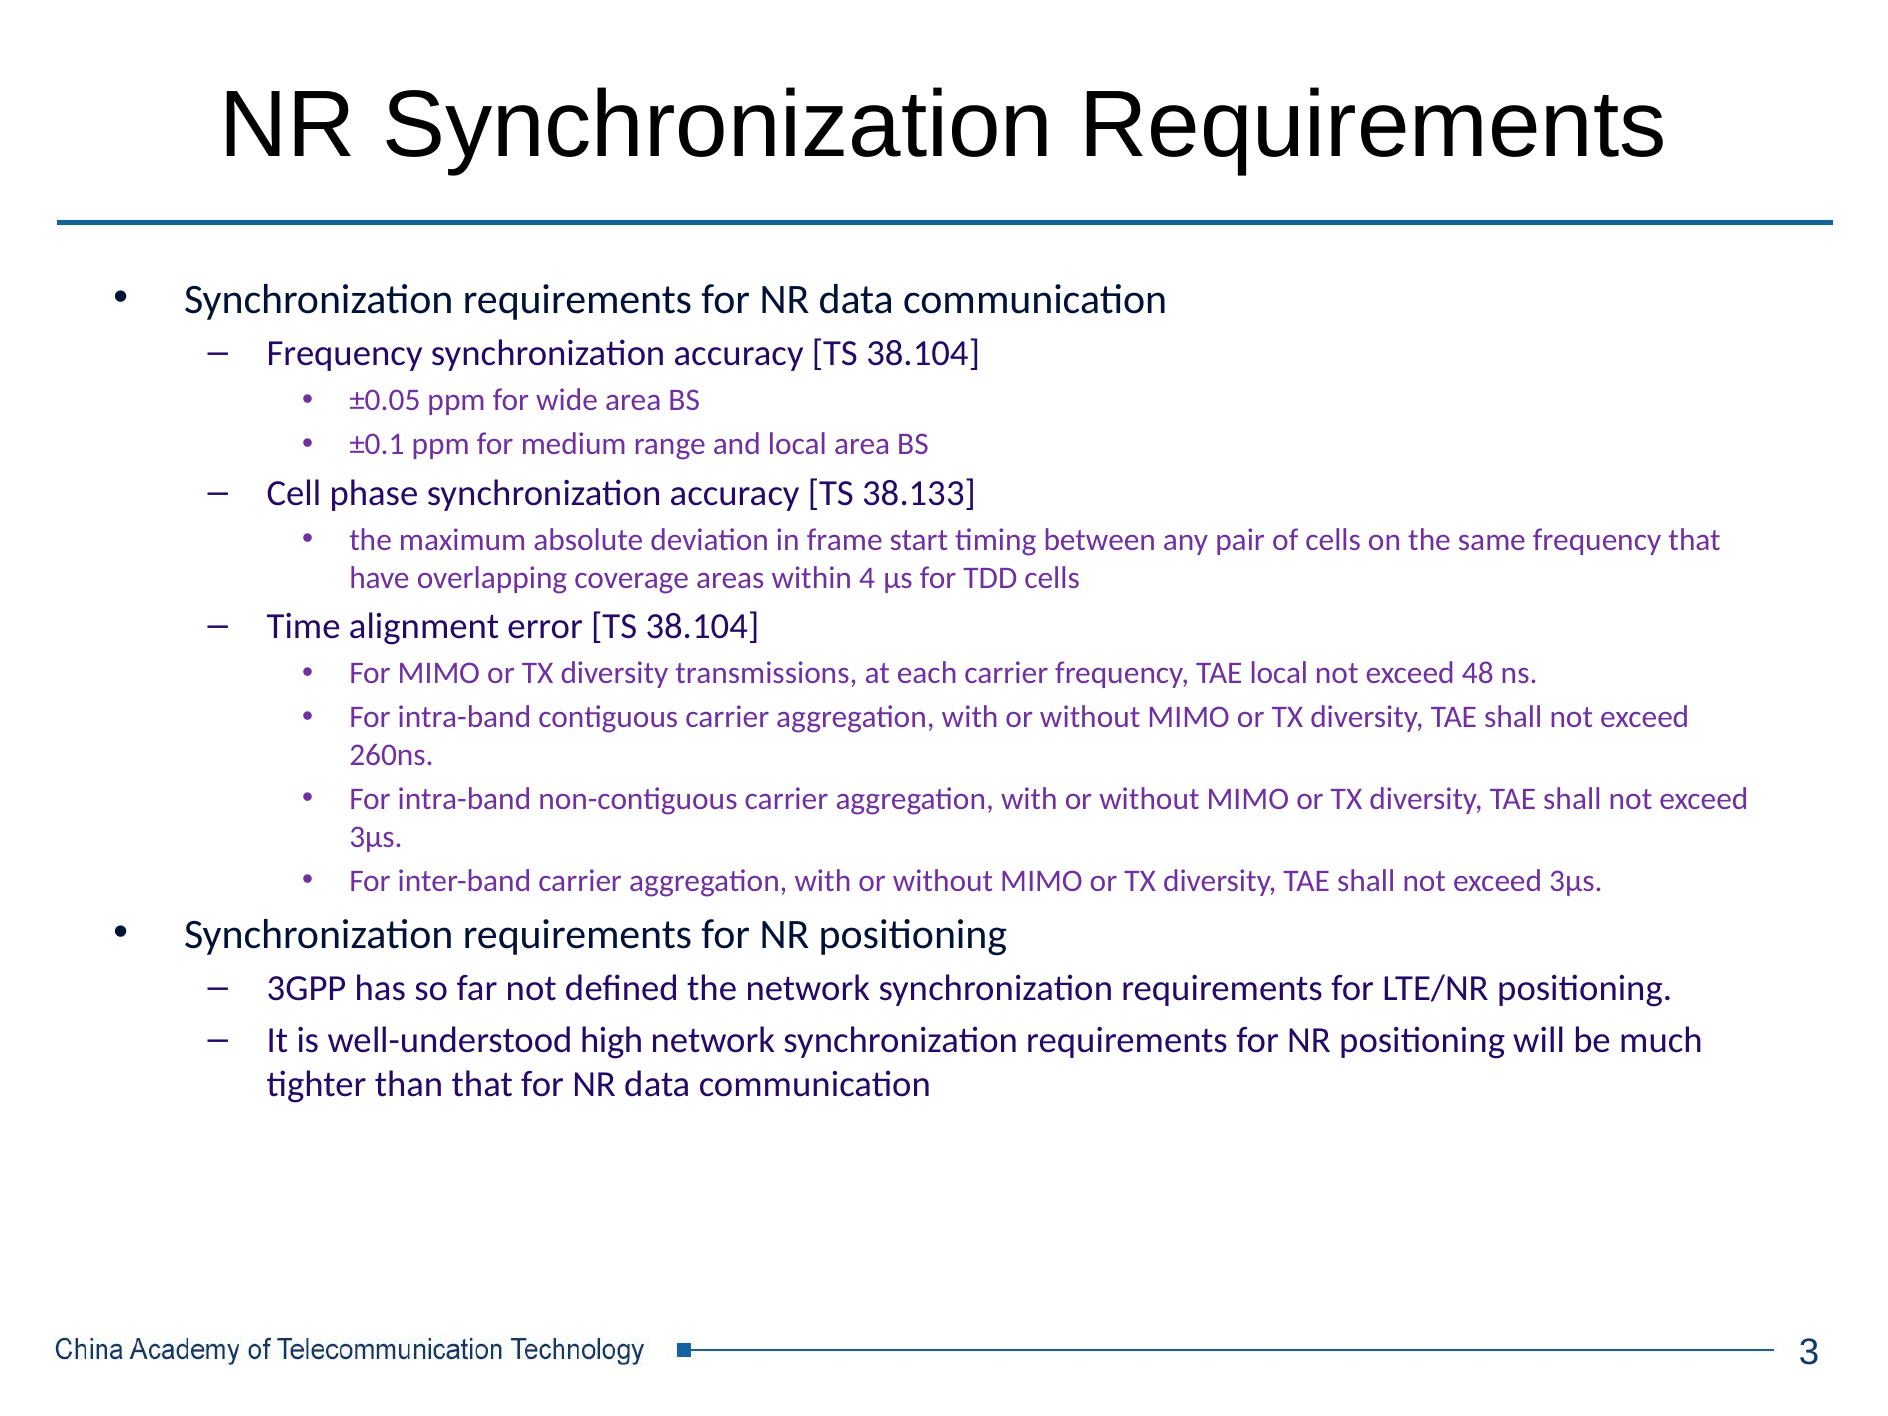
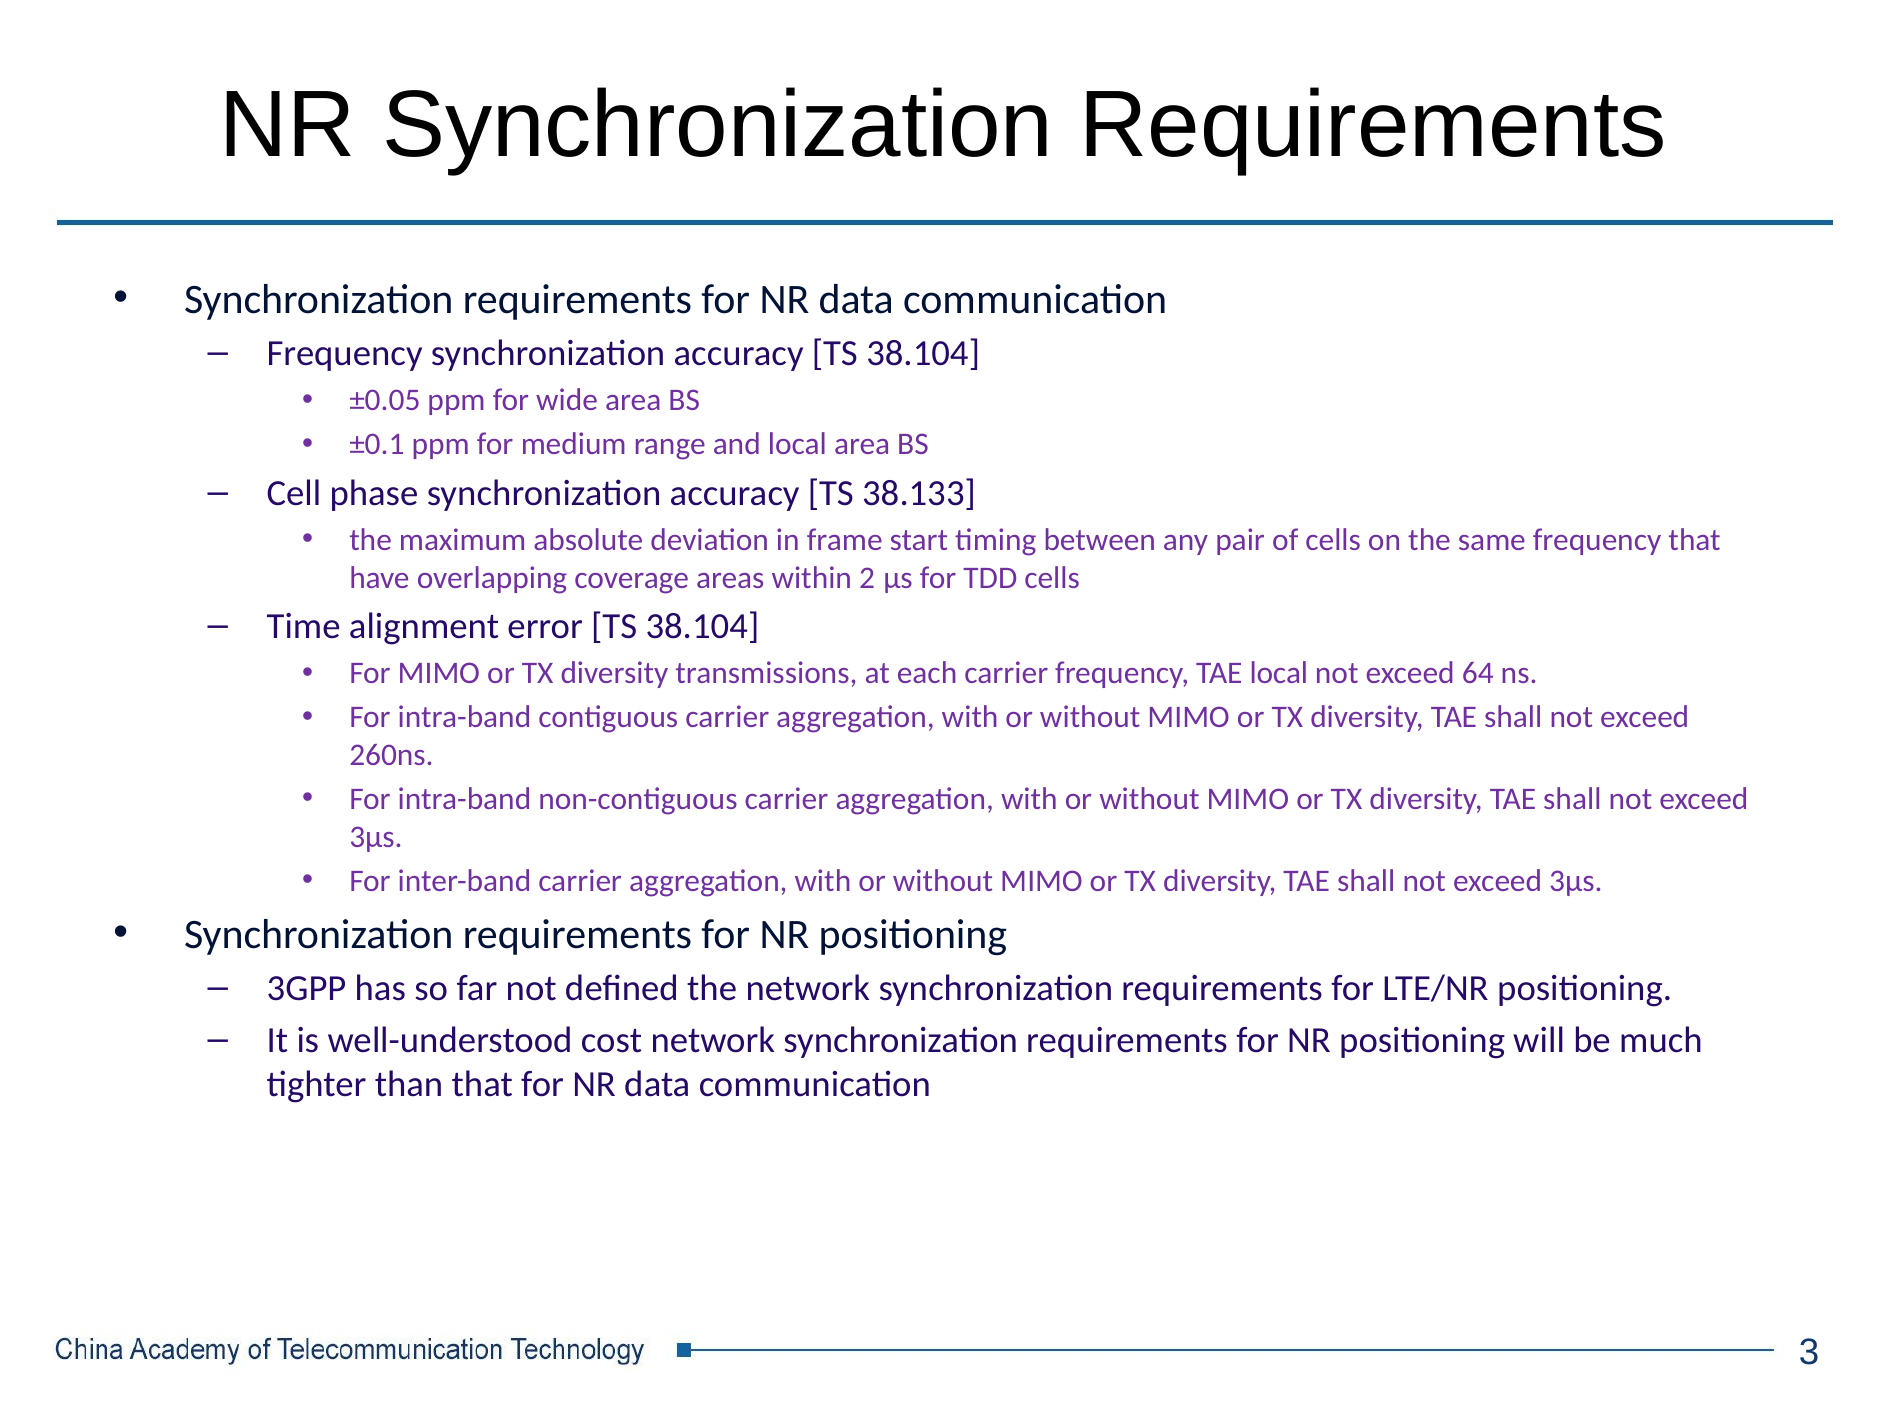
4: 4 -> 2 (867, 578)
48: 48 -> 64 (1478, 673)
high: high -> cost (611, 1040)
